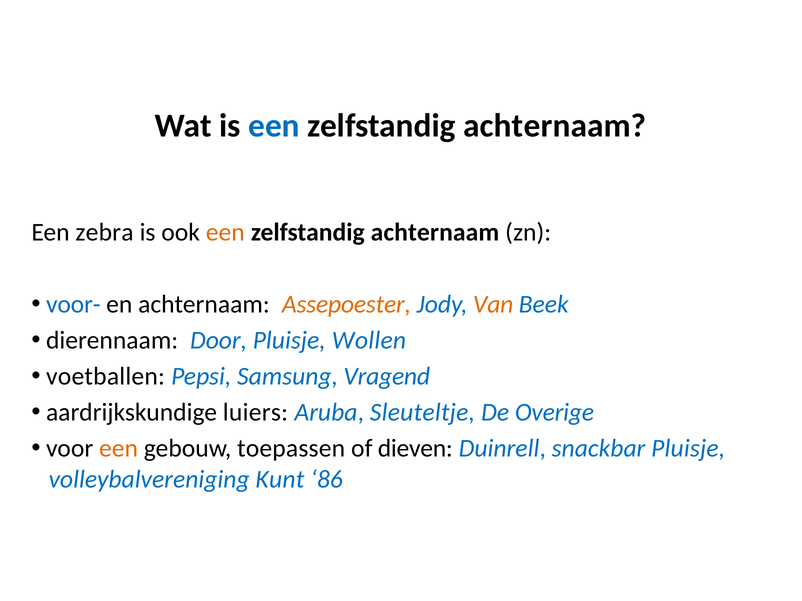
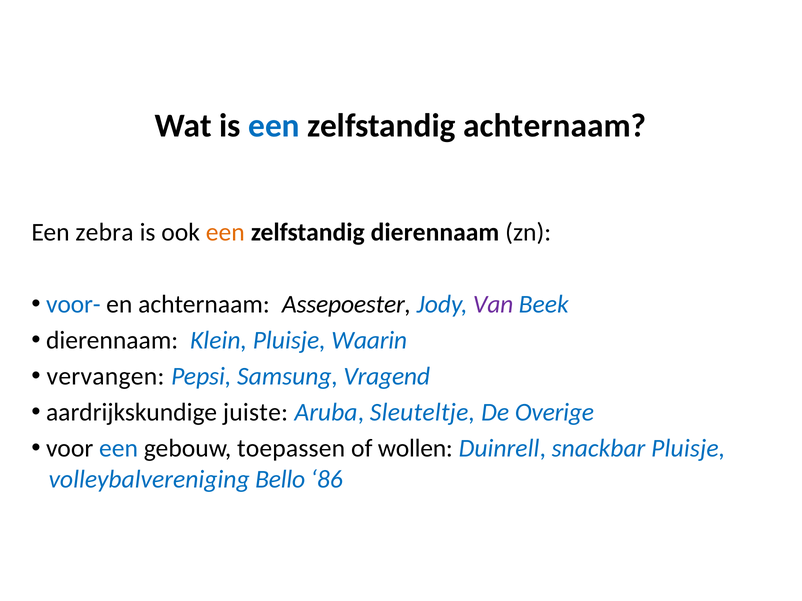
achternaam: achternaam -> dierennaam (435, 233)
Assepoester colour: orange -> black (346, 305)
Van colour: orange -> purple (493, 305)
Door: Door -> Klein (219, 341)
Wollen: Wollen -> Waarin (369, 341)
voetballen: voetballen -> vervangen (105, 377)
luiers: luiers -> juiste (255, 413)
een colour: orange -> blue (119, 449)
dieven: dieven -> wollen (415, 449)
Kunt: Kunt -> Bello (280, 480)
